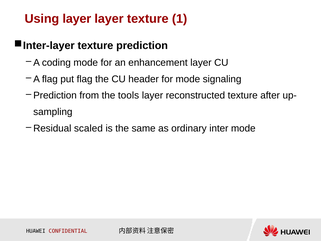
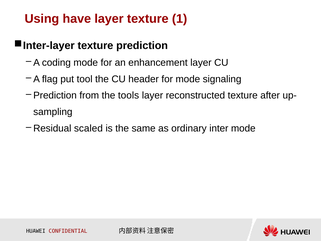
Using layer: layer -> have (77, 19)
put flag: flag -> tool (85, 79)
